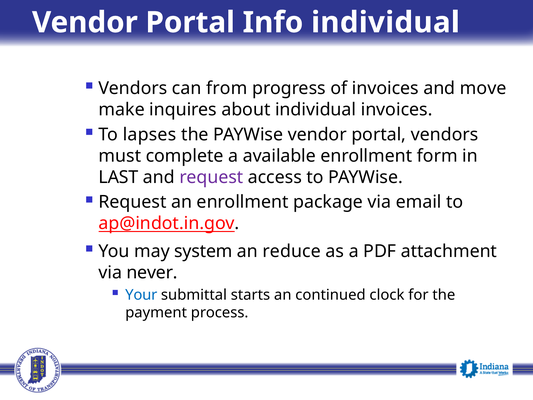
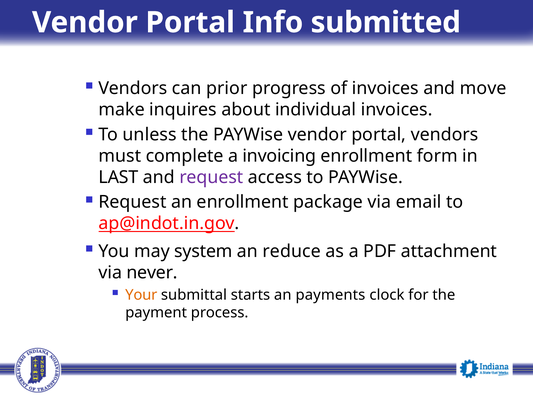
Info individual: individual -> submitted (386, 23)
from: from -> prior (227, 88)
lapses: lapses -> unless (150, 134)
available: available -> invoicing (279, 156)
Your colour: blue -> orange (141, 295)
continued: continued -> payments (330, 295)
